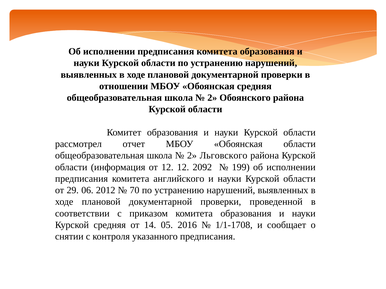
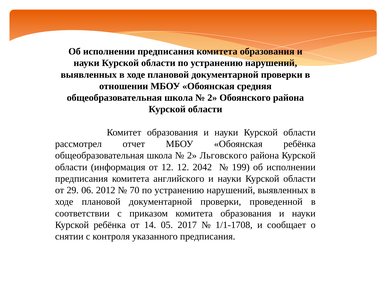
Обоянская области: области -> ребёнка (300, 144)
2092: 2092 -> 2042 (202, 167)
Курской средняя: средняя -> ребёнка (110, 225)
2016: 2016 -> 2017 (187, 225)
